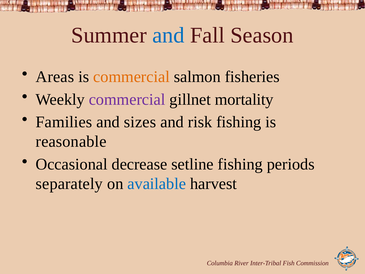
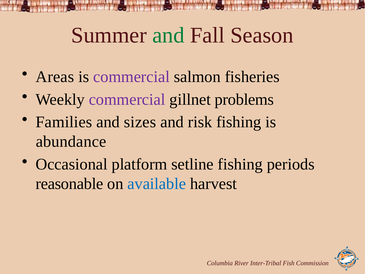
and colour: blue -> green (168, 35)
commercial colour: orange -> purple (132, 77)
mortality: mortality -> problems (244, 99)
reasonable: reasonable -> abundance (71, 141)
decrease: decrease -> platform (139, 164)
separately: separately -> reasonable (69, 184)
